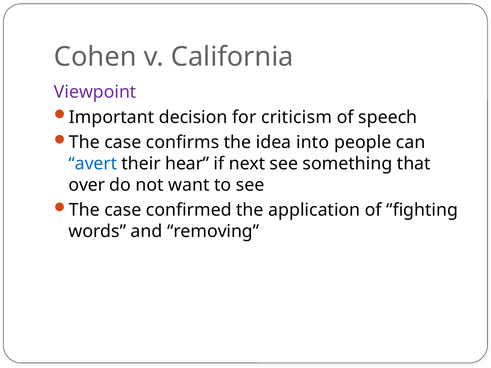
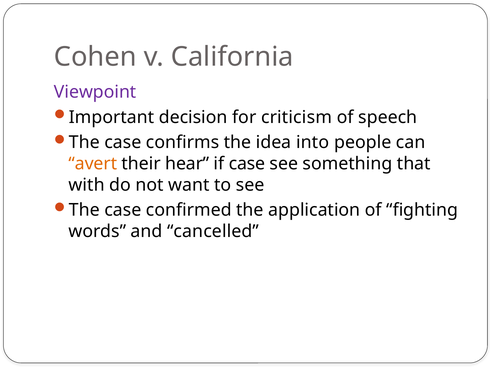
avert colour: blue -> orange (93, 164)
if next: next -> case (247, 164)
over: over -> with (87, 185)
removing: removing -> cancelled (213, 232)
